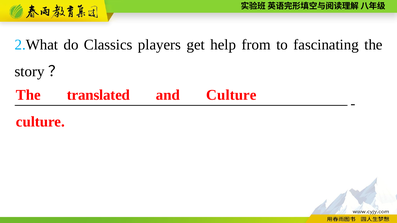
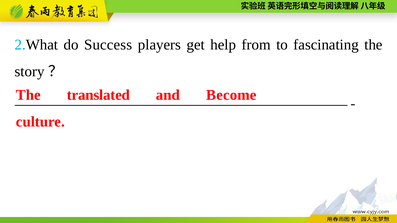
Classics: Classics -> Success (108, 45)
and Culture: Culture -> Become (231, 95)
